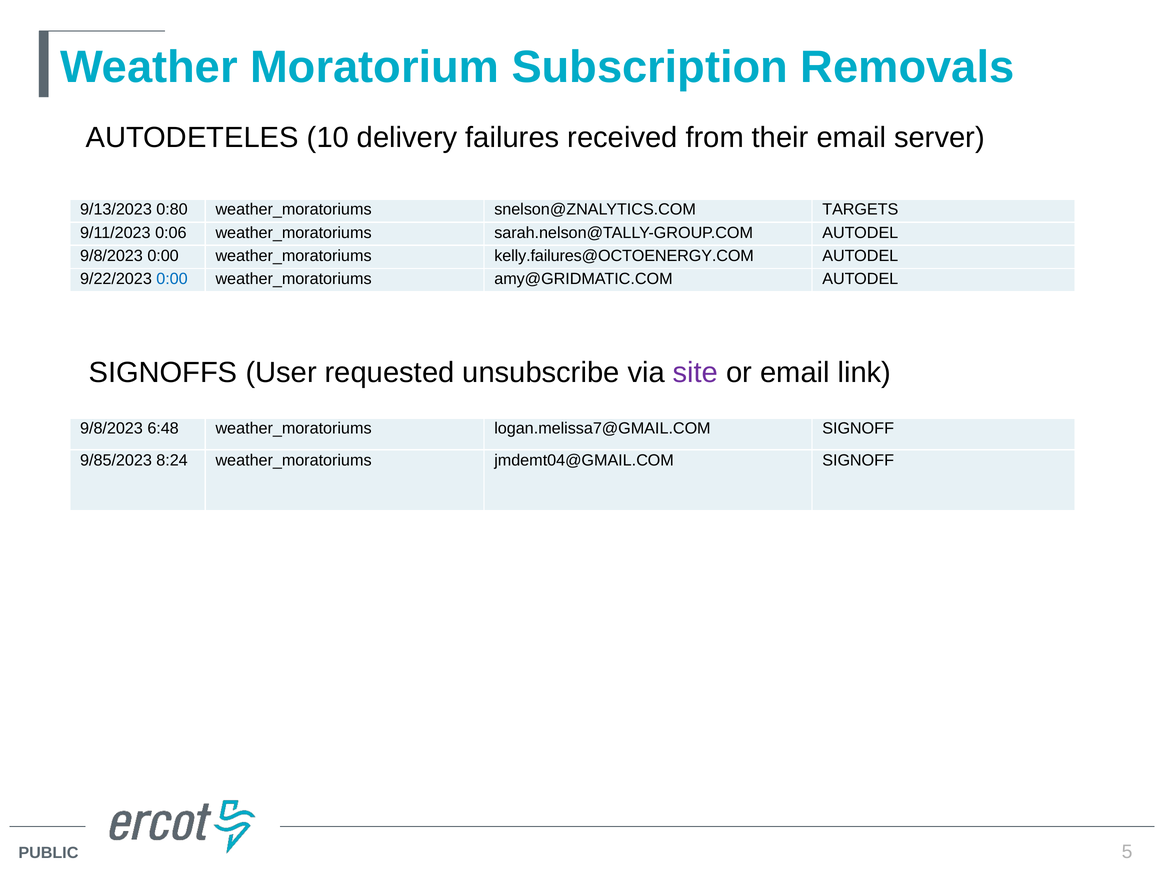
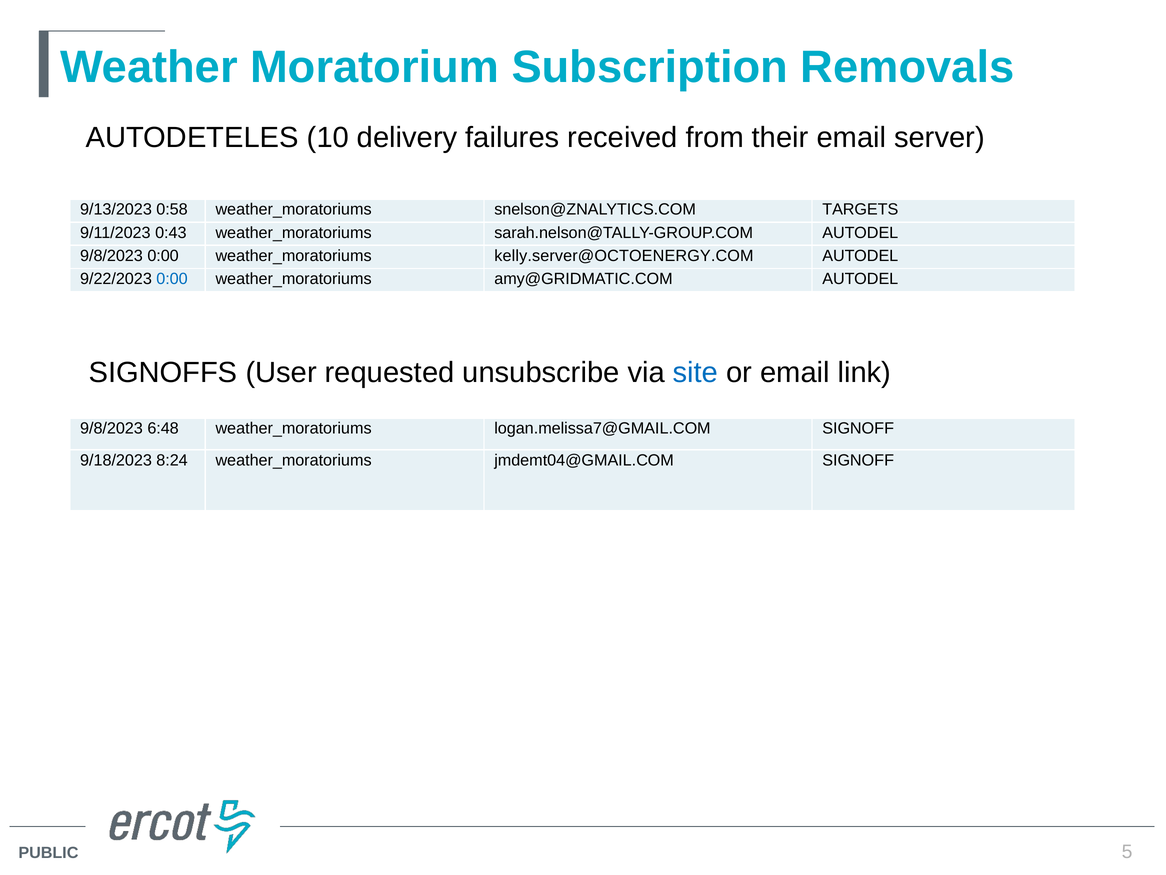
0:80: 0:80 -> 0:58 (172, 209)
0:06: 0:06 -> 0:43 (171, 233)
kelly.failures@OCTOENERGY.COM: kelly.failures@OCTOENERGY.COM -> kelly.server@OCTOENERGY.COM (624, 256)
site colour: purple -> blue (695, 372)
9/85/2023: 9/85/2023 -> 9/18/2023 (116, 460)
